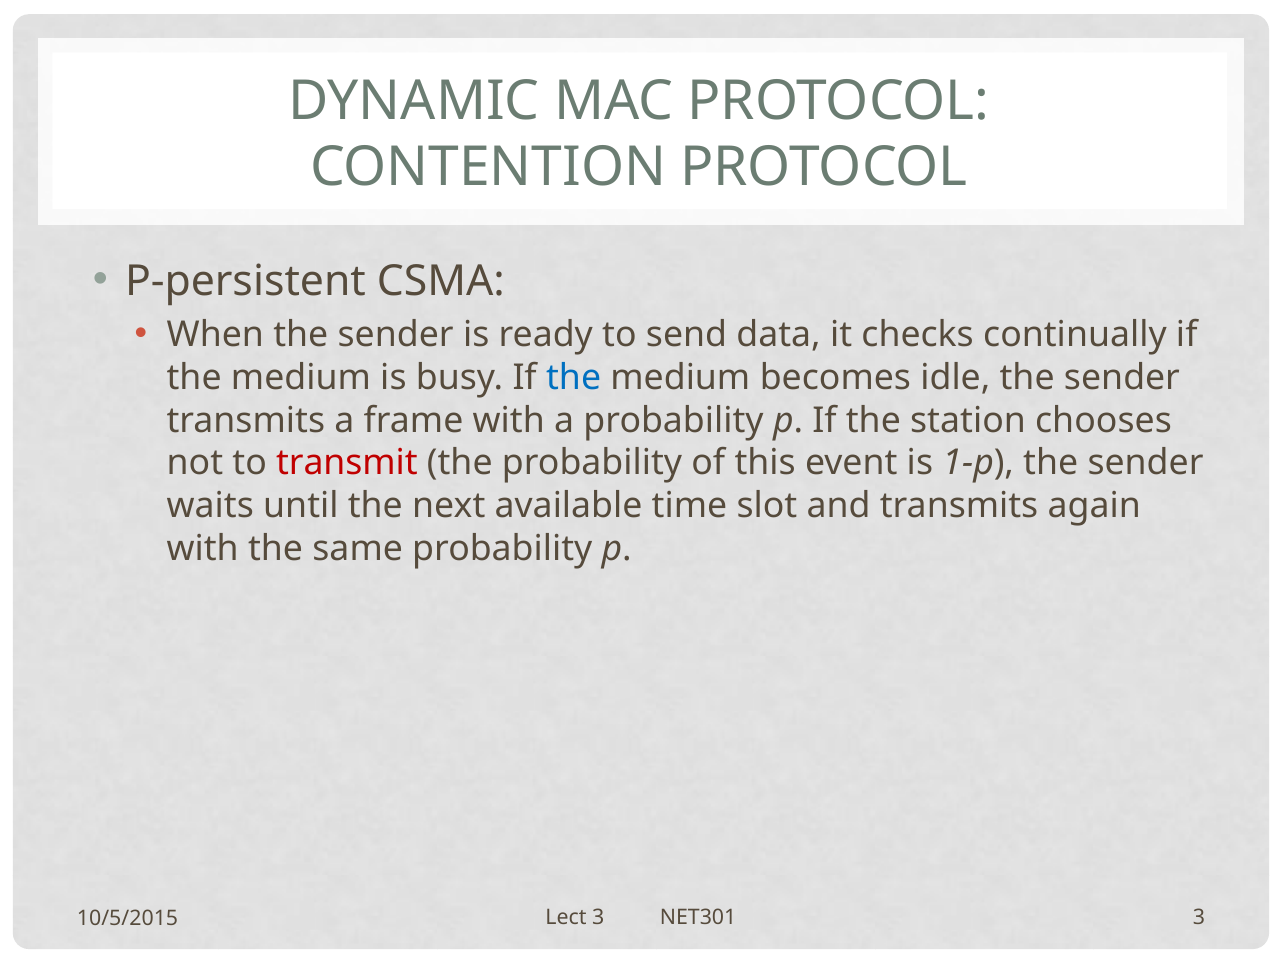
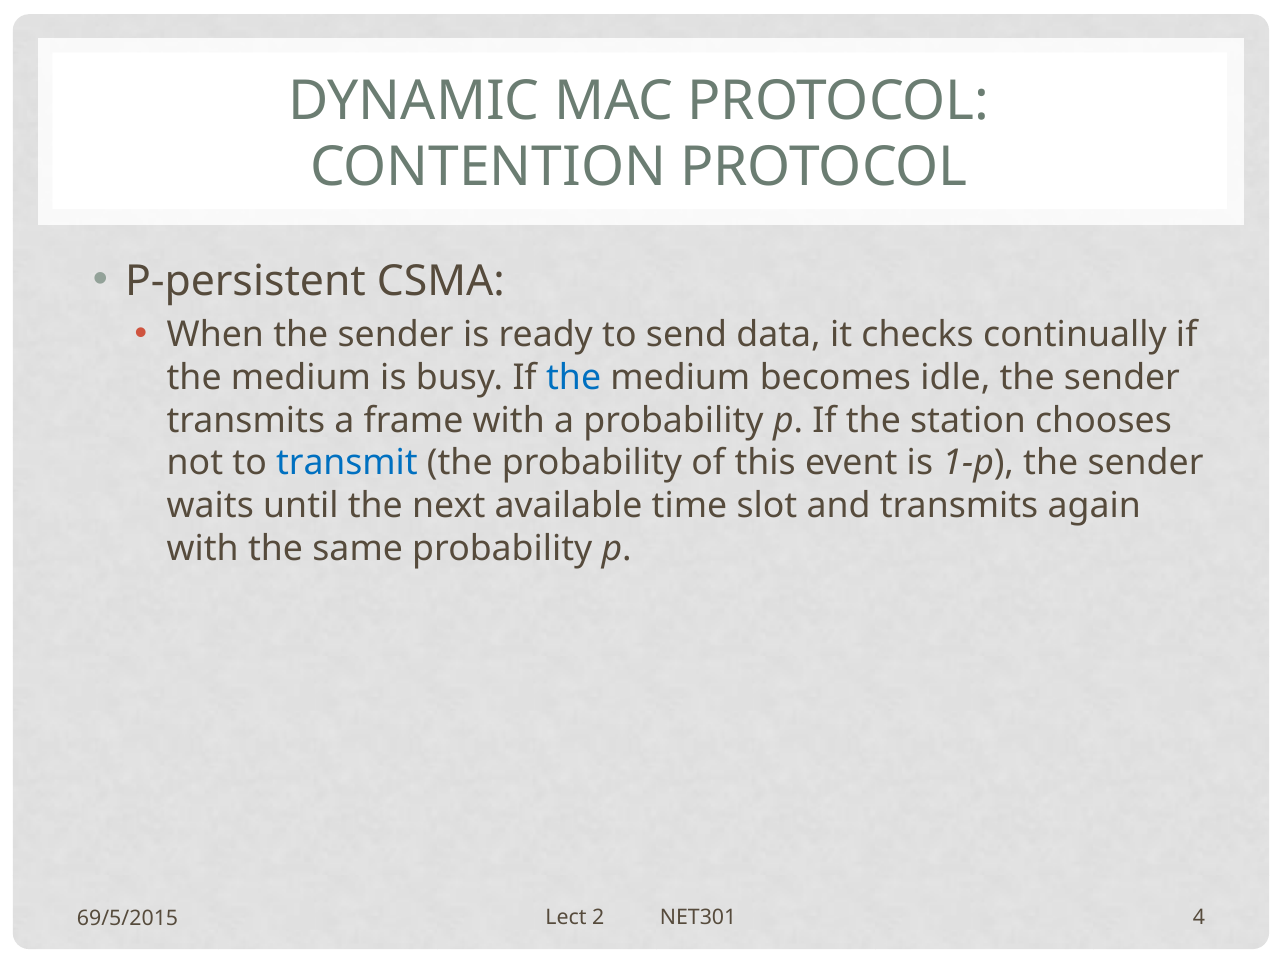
transmit colour: red -> blue (347, 463)
Lect 3: 3 -> 2 (598, 916)
NET301 3: 3 -> 4 (1199, 916)
10/5/2015: 10/5/2015 -> 69/5/2015 (128, 918)
